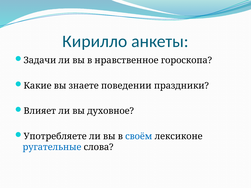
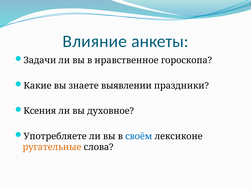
Кирилло: Кирилло -> Влияние (95, 41)
поведении: поведении -> выявлении (126, 86)
Влияет: Влияет -> Ксения (40, 111)
ругательные colour: blue -> orange (52, 147)
